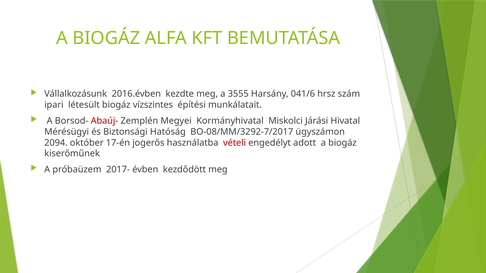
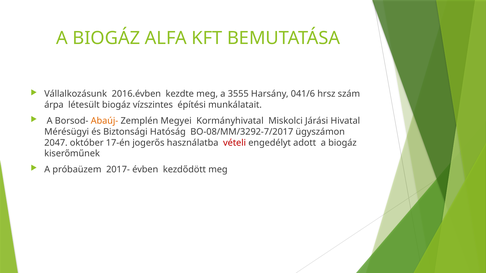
ipari: ipari -> árpa (54, 105)
Abaúj- colour: red -> orange (105, 121)
2094: 2094 -> 2047 (56, 143)
